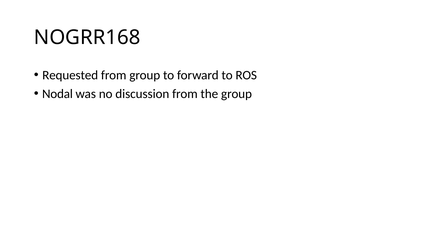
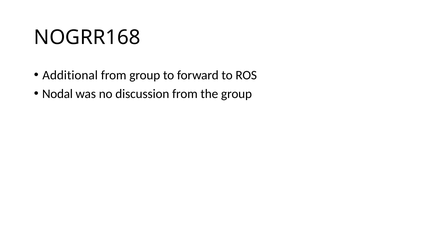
Requested: Requested -> Additional (70, 75)
